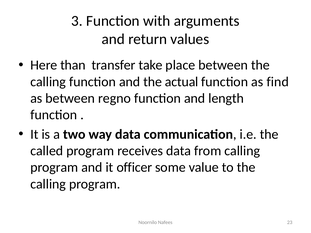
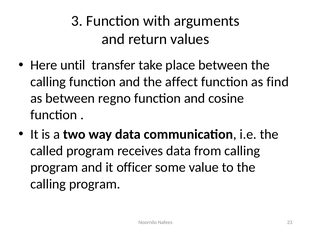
than: than -> until (73, 65)
actual: actual -> affect (182, 82)
length: length -> cosine (226, 98)
